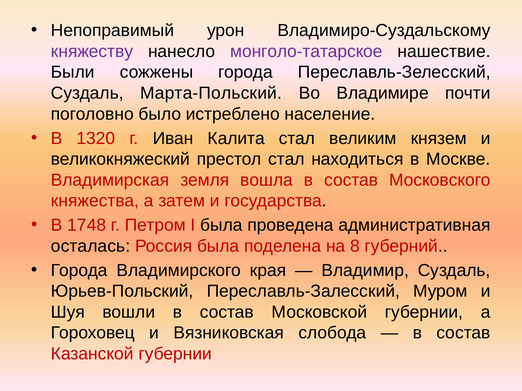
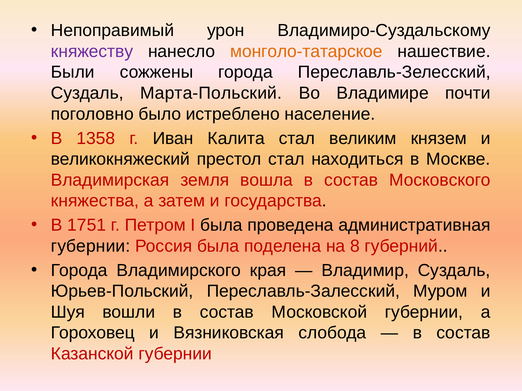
монголо-татарское colour: purple -> orange (306, 51)
1320: 1320 -> 1358 (96, 138)
1748: 1748 -> 1751 (87, 225)
осталась: осталась -> губернии (91, 246)
